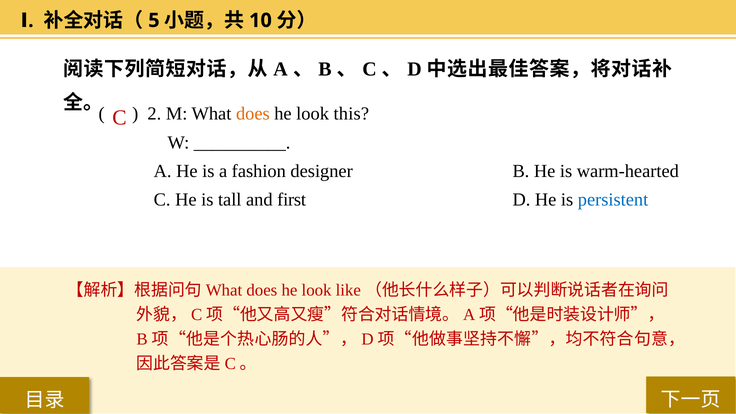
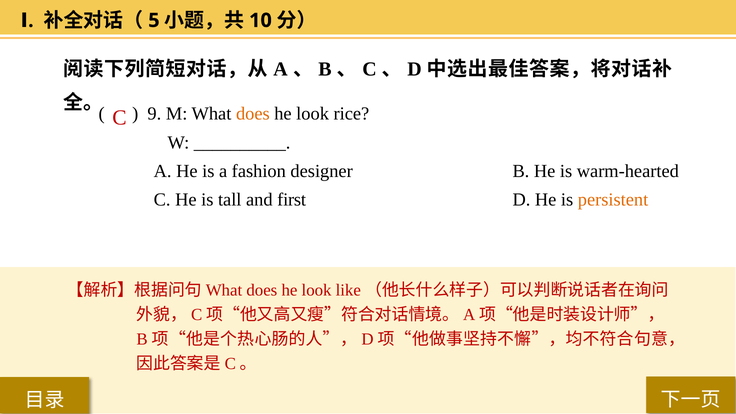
2: 2 -> 9 (154, 114)
this: this -> rice (351, 114)
persistent colour: blue -> orange (613, 200)
